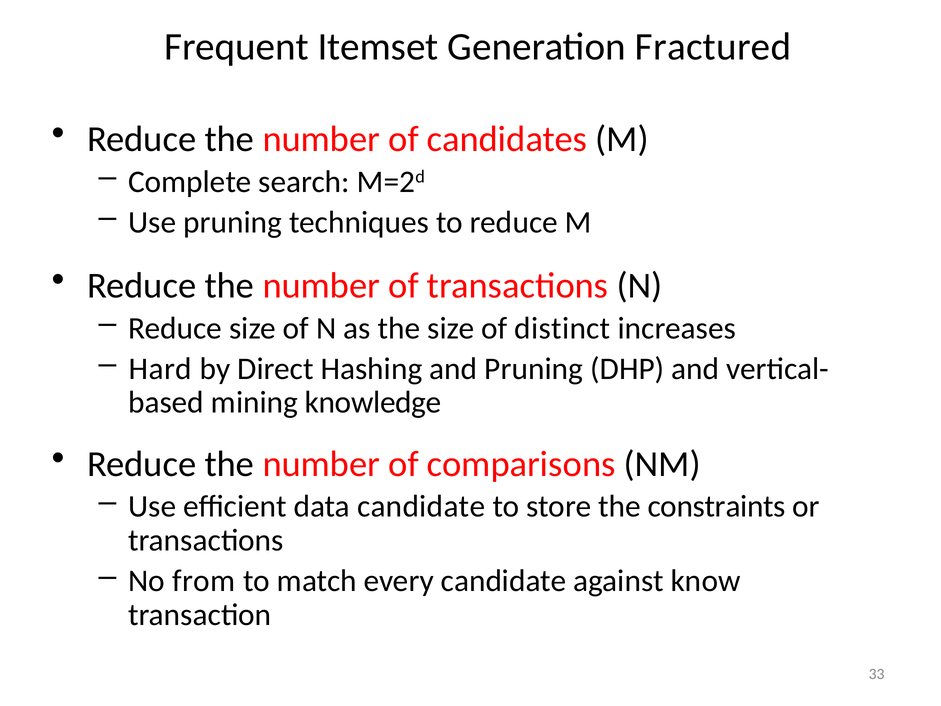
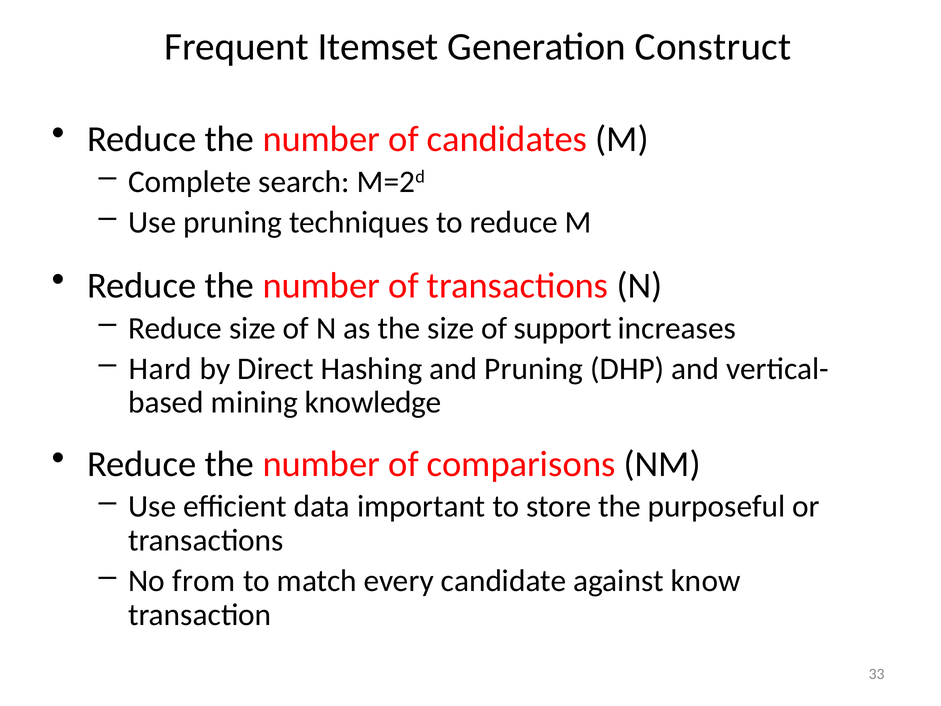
Fractured: Fractured -> Construct (713, 47)
distinct: distinct -> support (563, 328)
data candidate: candidate -> important (421, 506)
constraints: constraints -> purposeful (717, 506)
